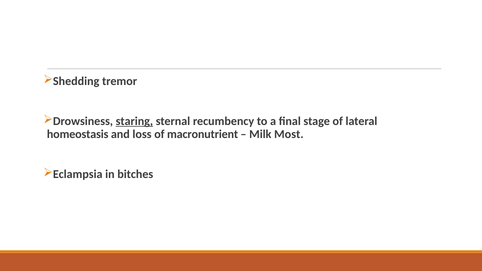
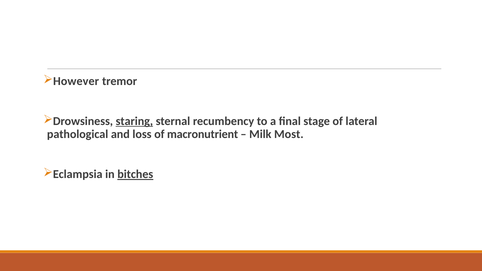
Shedding: Shedding -> However (76, 81)
homeostasis: homeostasis -> pathological (78, 134)
bitches underline: none -> present (135, 174)
